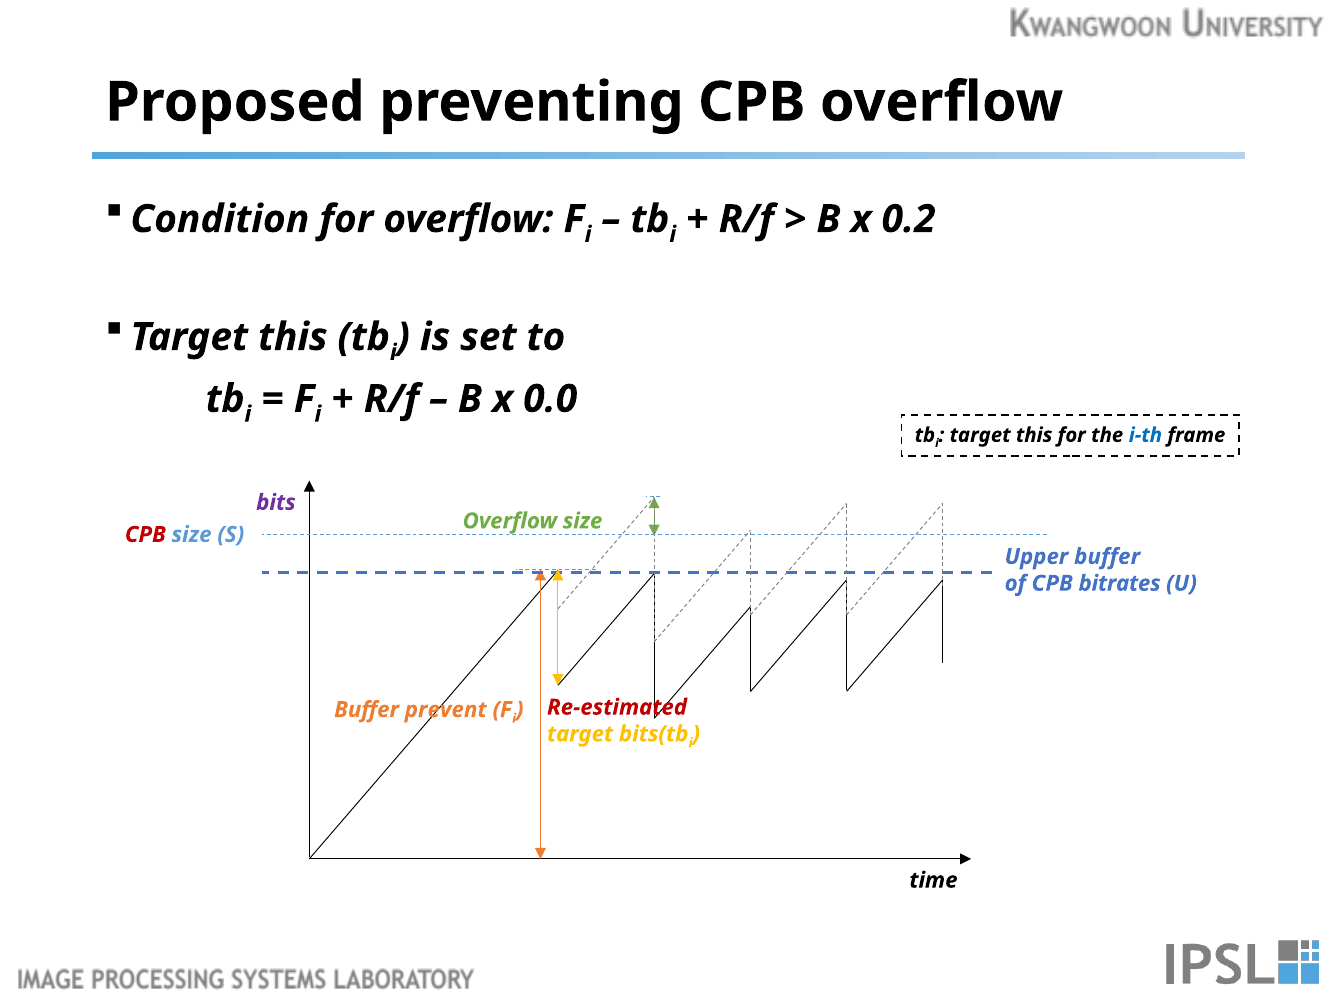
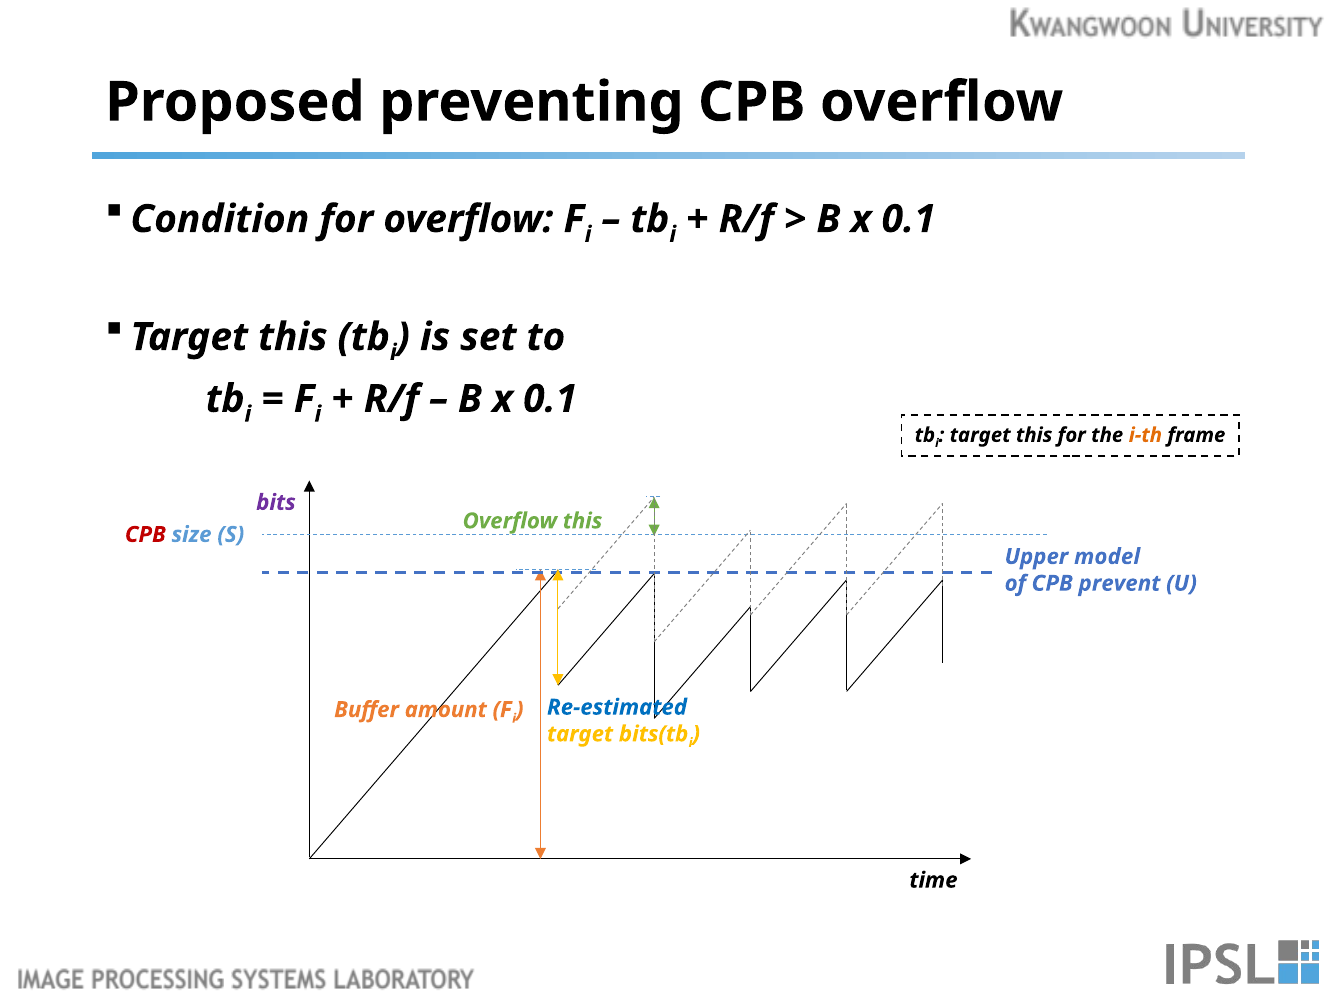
0.2: 0.2 -> 0.1 (909, 219)
0.0: 0.0 -> 0.1 (550, 399)
i-th colour: blue -> orange (1145, 435)
Overflow size: size -> this (583, 521)
Upper buffer: buffer -> model (1107, 557)
bitrates: bitrates -> prevent (1119, 583)
Re-estimated colour: red -> blue (617, 707)
prevent: prevent -> amount (446, 710)
